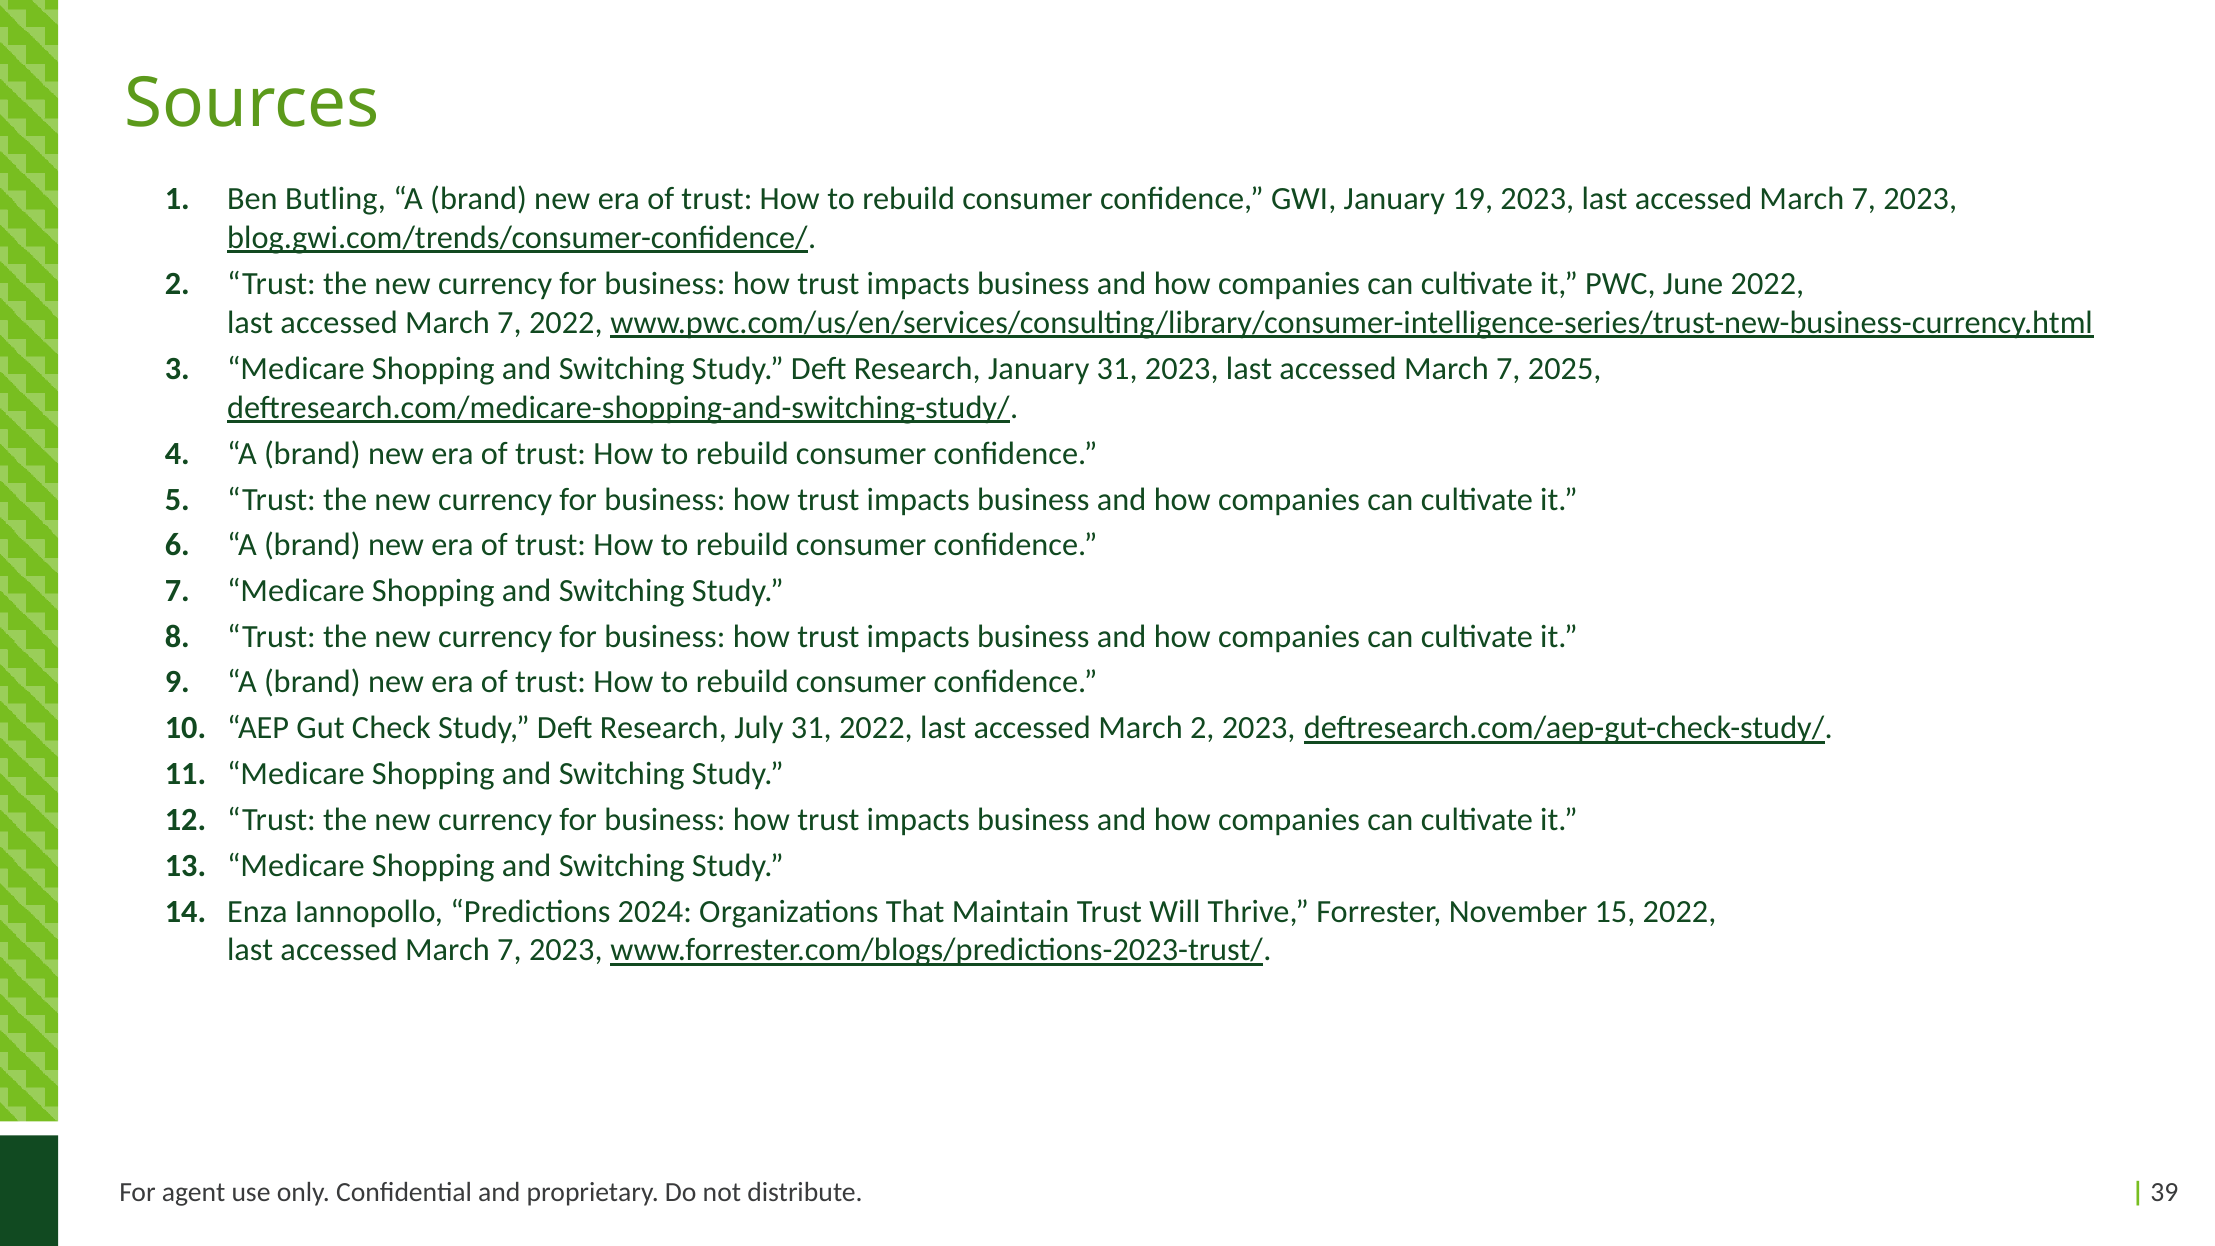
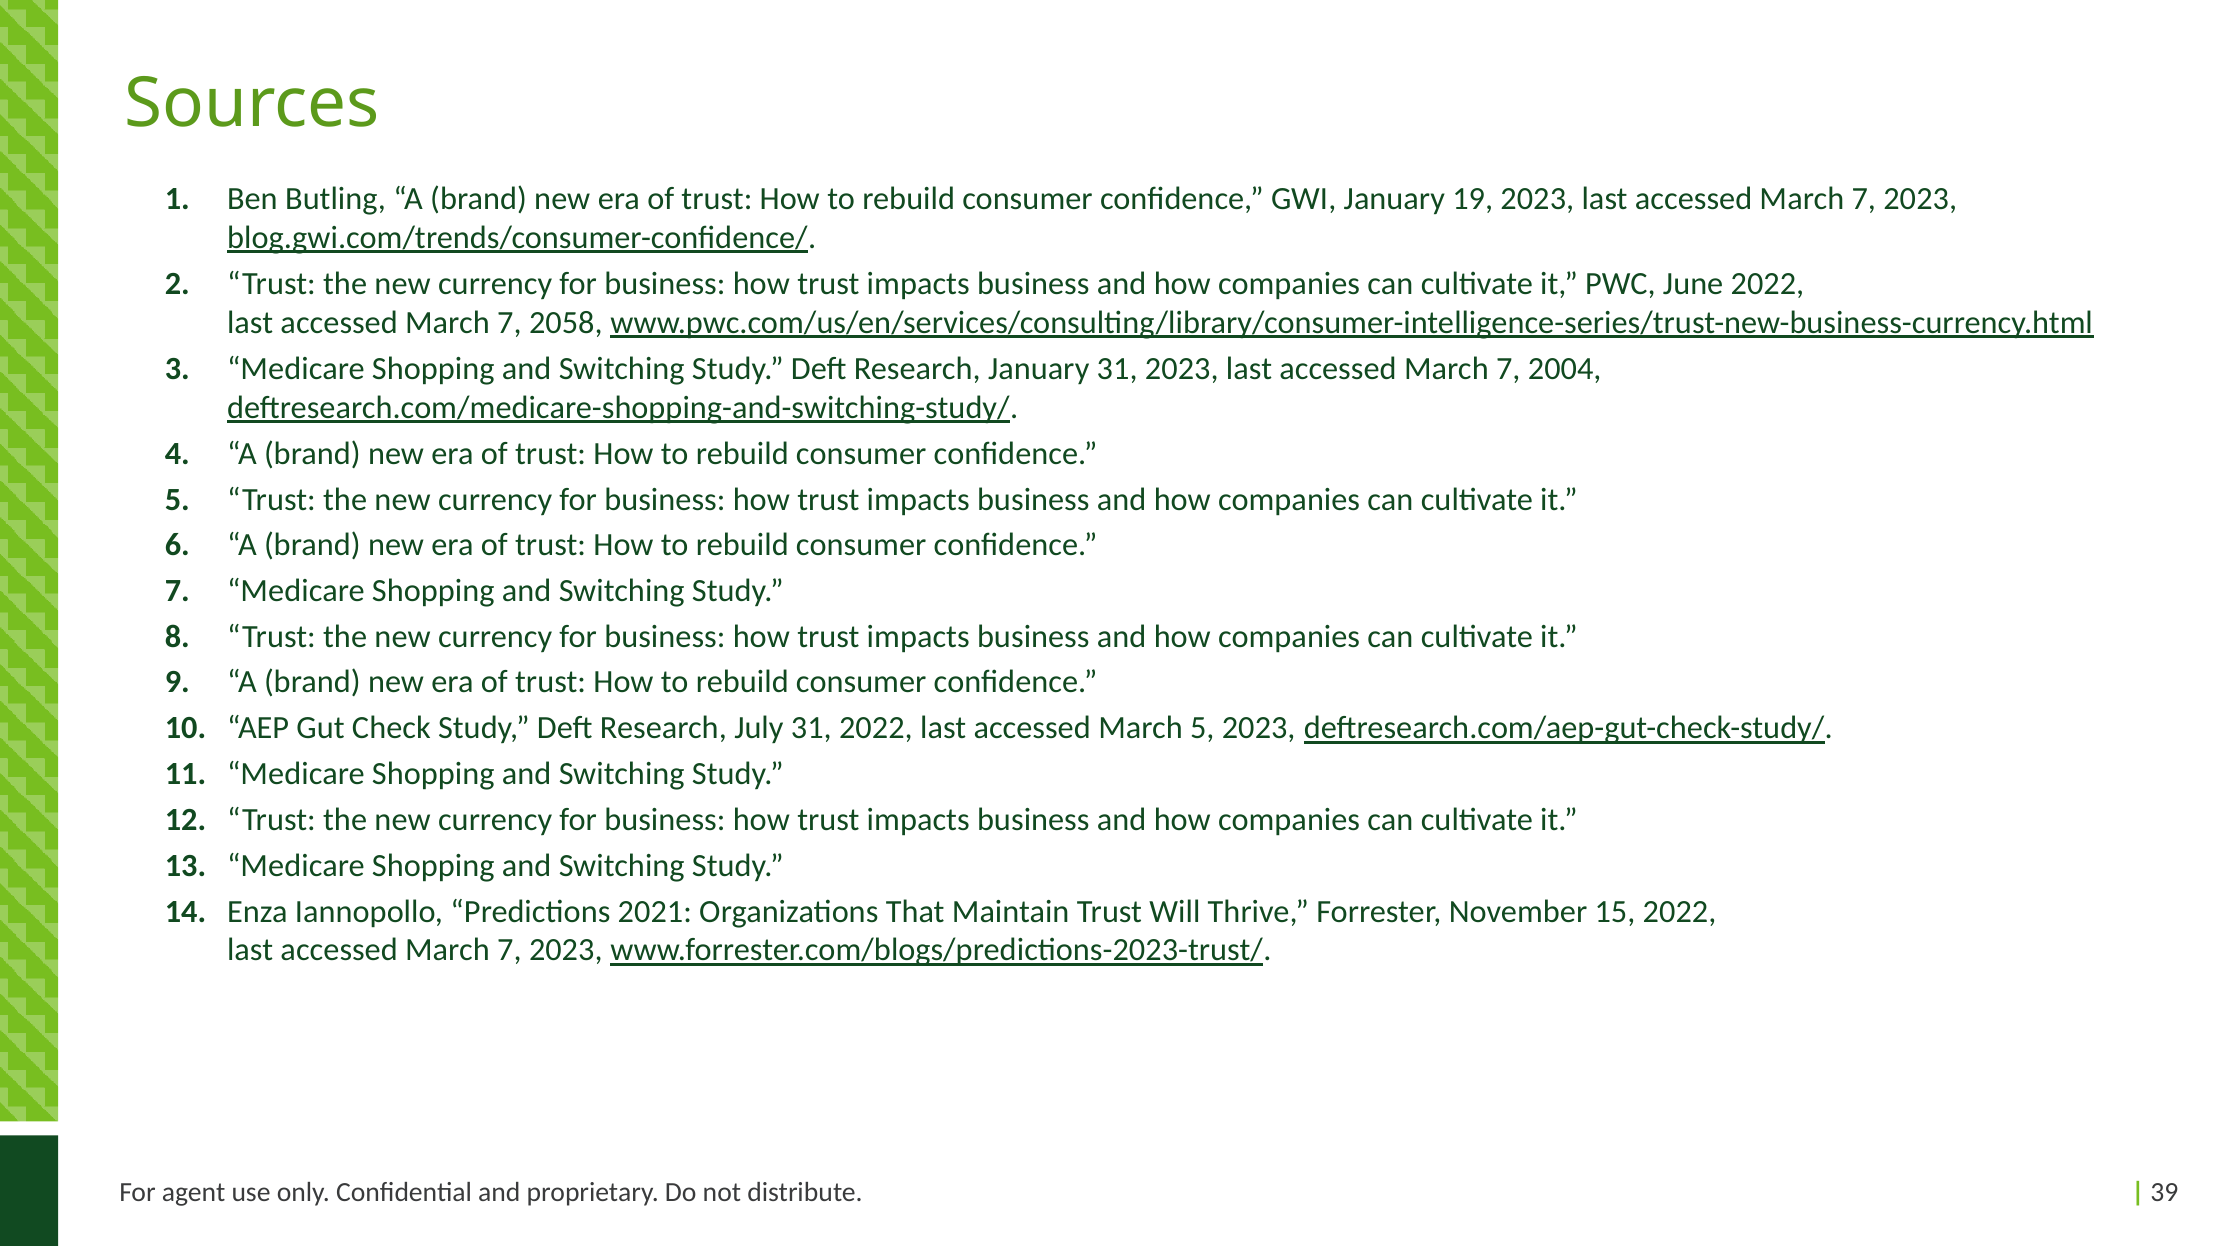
7 2022: 2022 -> 2058 (566, 322)
2025: 2025 -> 2004 (1565, 369)
March 2: 2 -> 5 (1202, 728)
2024: 2024 -> 2021 (655, 911)
